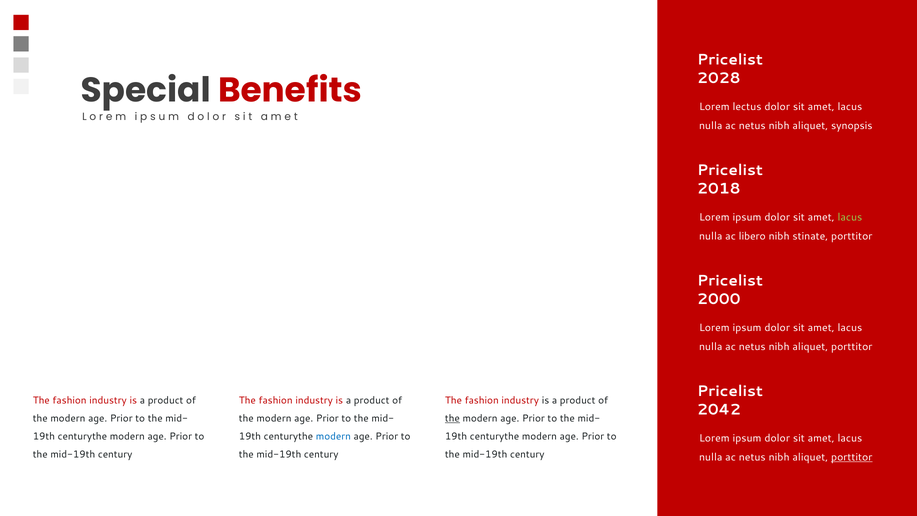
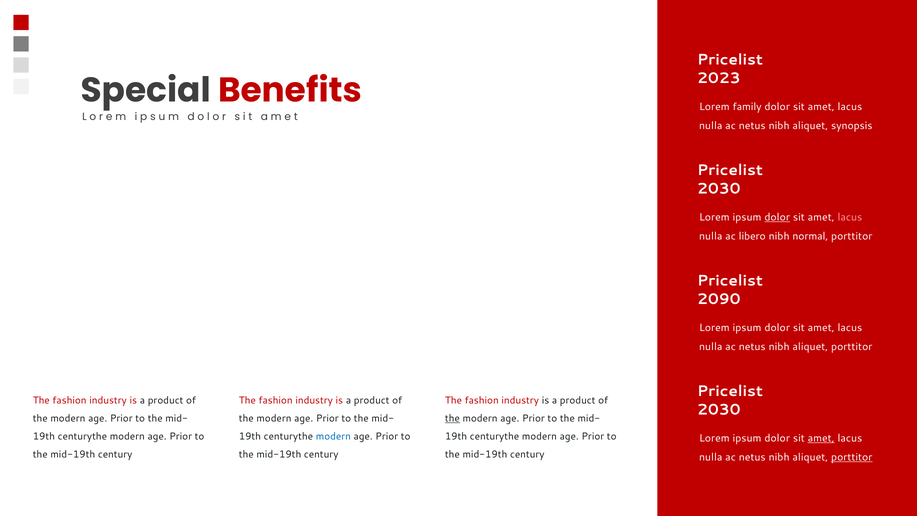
2028: 2028 -> 2023 (719, 78)
lectus: lectus -> family (747, 107)
2018: 2018 -> 2030 (719, 189)
dolor underline: none -> present (777, 217)
lacus colour: light green -> pink (850, 217)
stinate: stinate -> normal (810, 236)
2000: 2000 -> 2090 (719, 299)
2042: 2042 -> 2030 (719, 409)
amet underline: none -> present (821, 438)
